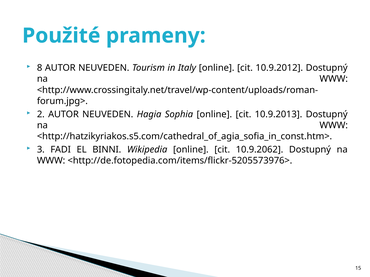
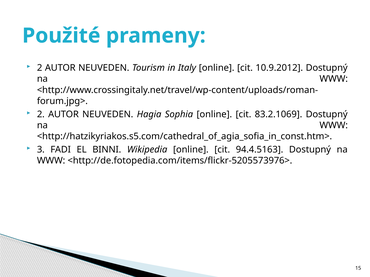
8: 8 -> 2 (40, 68)
10.9.2013: 10.9.2013 -> 83.2.1069 (279, 114)
10.9.2062: 10.9.2062 -> 94.4.5163 (260, 150)
